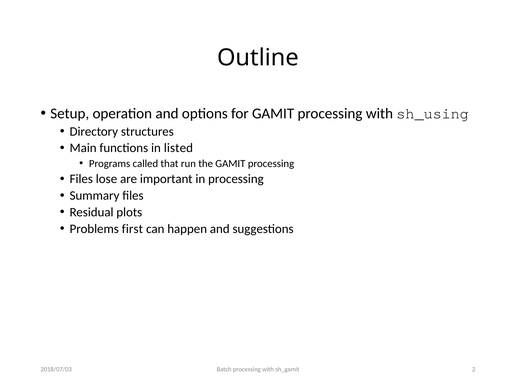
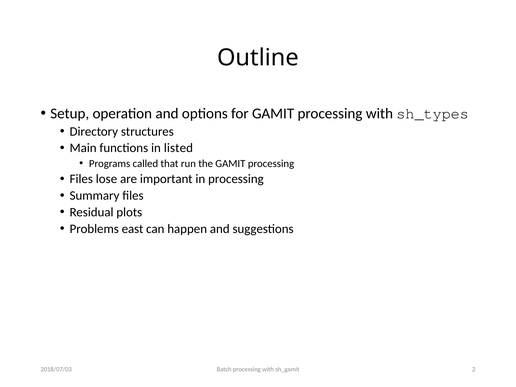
sh_using: sh_using -> sh_types (433, 114)
first: first -> east (133, 229)
